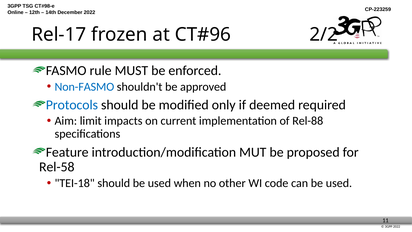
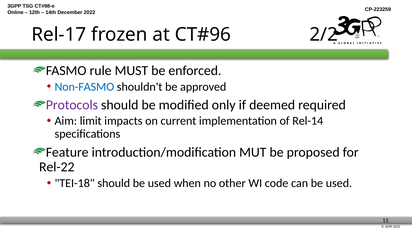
Protocols colour: blue -> purple (72, 105)
Rel-88: Rel-88 -> Rel-14 (308, 121)
Rel-58: Rel-58 -> Rel-22 (57, 167)
